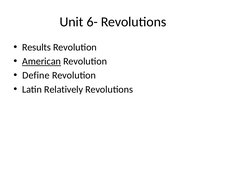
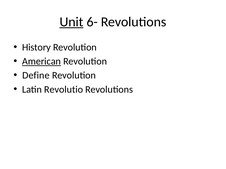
Unit underline: none -> present (71, 22)
Results: Results -> History (36, 47)
Relatively: Relatively -> Revolutio (64, 90)
